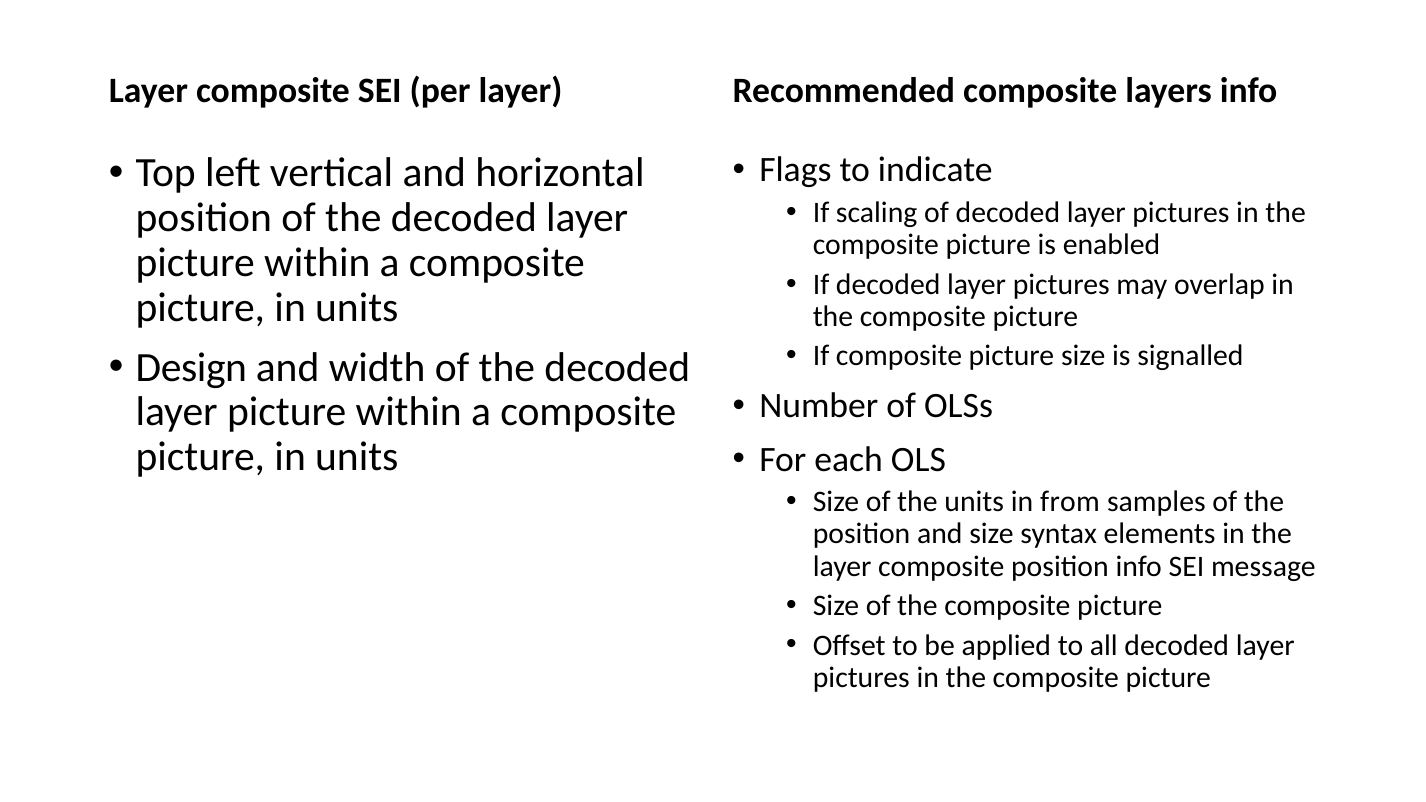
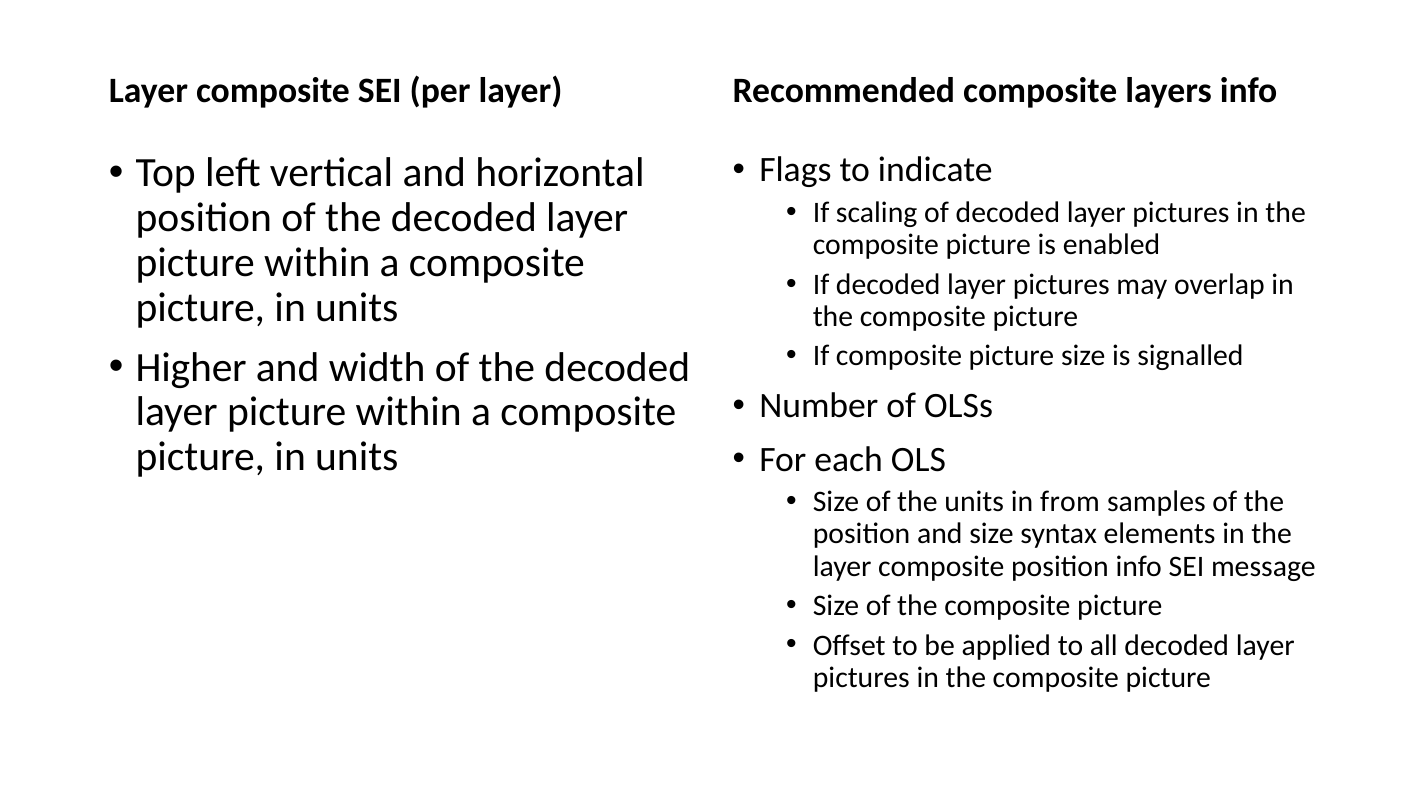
Design: Design -> Higher (191, 367)
